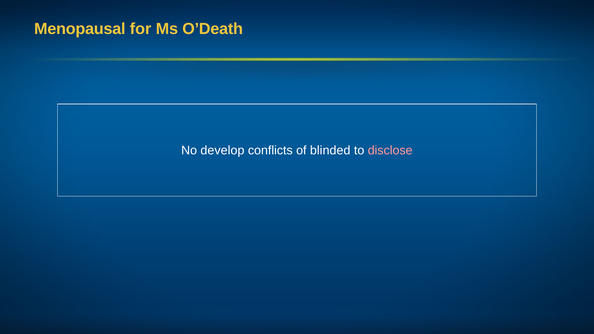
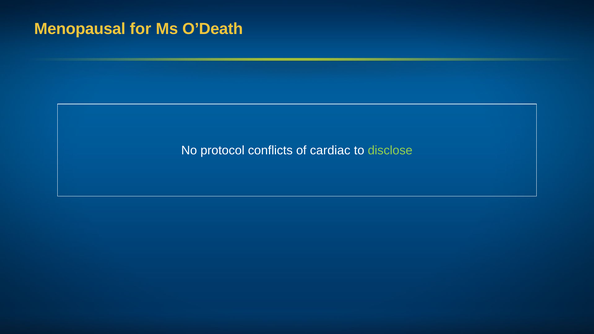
develop: develop -> protocol (222, 150)
blinded: blinded -> cardiac (330, 150)
disclose colour: pink -> light green (390, 150)
